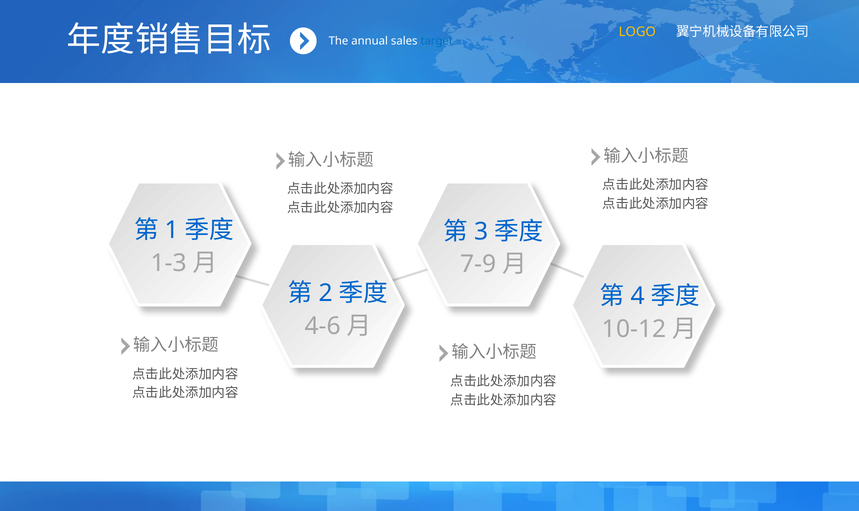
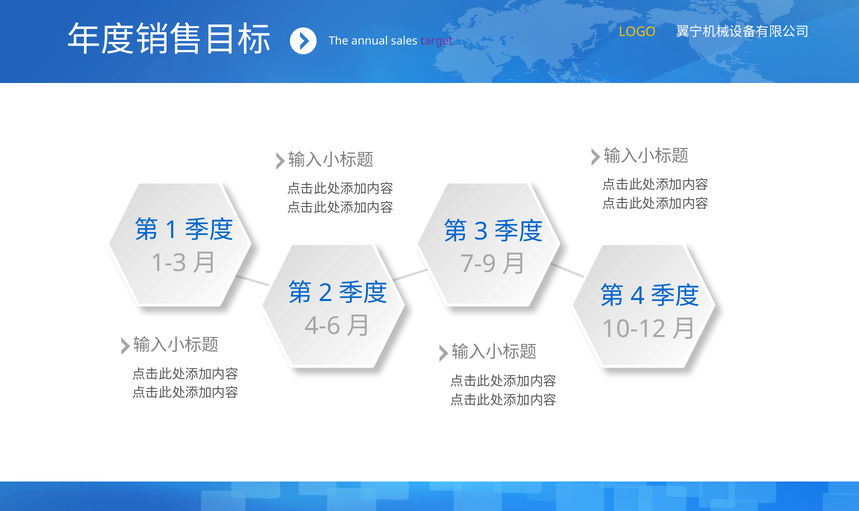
target colour: blue -> purple (437, 41)
